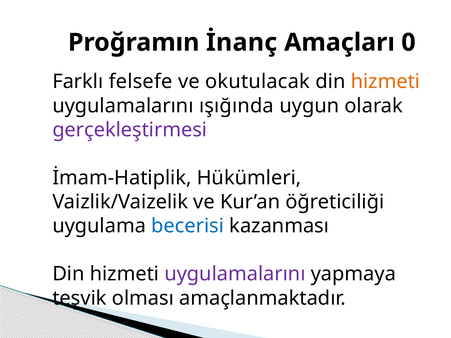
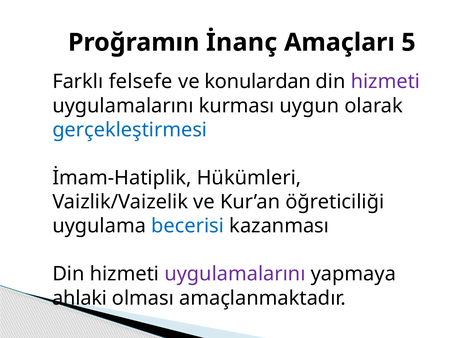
0: 0 -> 5 (408, 43)
okutulacak: okutulacak -> konulardan (258, 82)
hizmeti colour: orange -> purple (385, 82)
ışığında: ışığında -> kurması (237, 106)
gerçekleştirmesi colour: purple -> blue (130, 130)
teşvik: teşvik -> ahlaki (80, 298)
